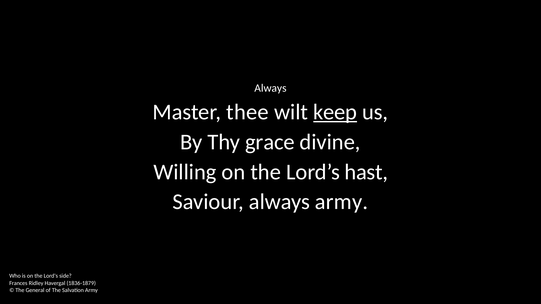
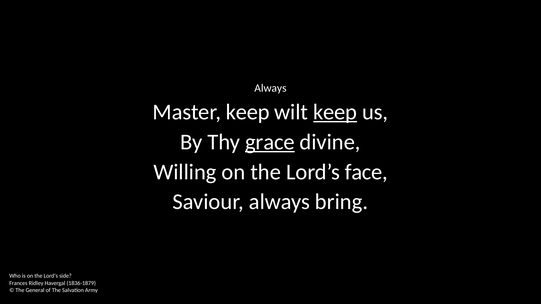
Master thee: thee -> keep (248, 112)
grace underline: none -> present (270, 142)
hast: hast -> face (366, 172)
always army: army -> bring (342, 202)
